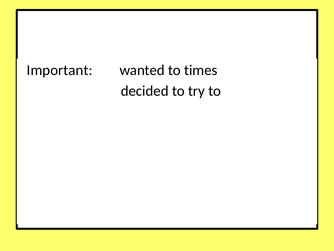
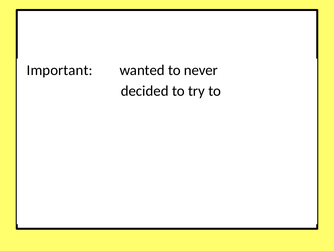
times: times -> never (201, 70)
